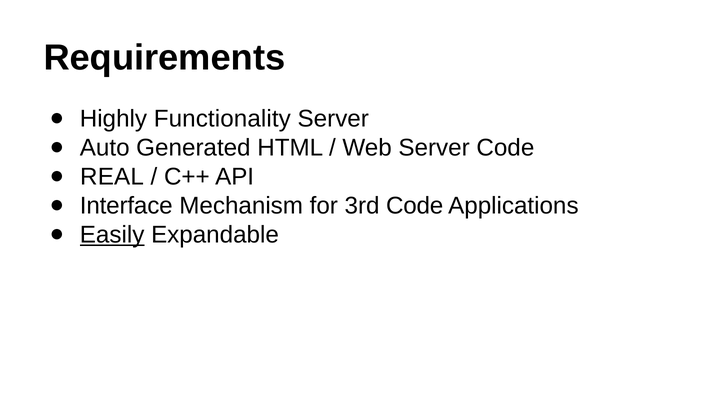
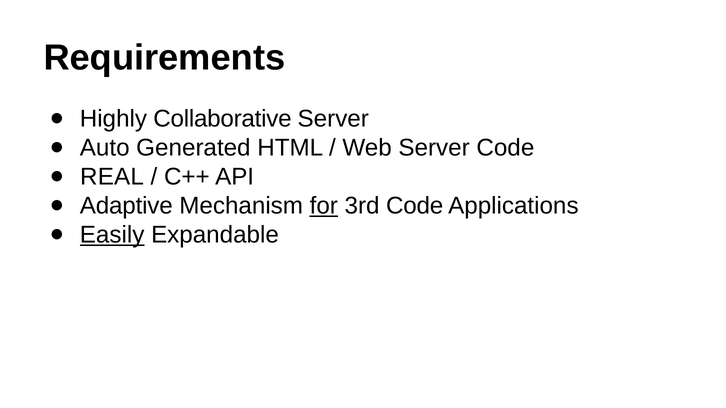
Functionality: Functionality -> Collaborative (222, 119)
Interface: Interface -> Adaptive (126, 206)
for underline: none -> present (324, 206)
